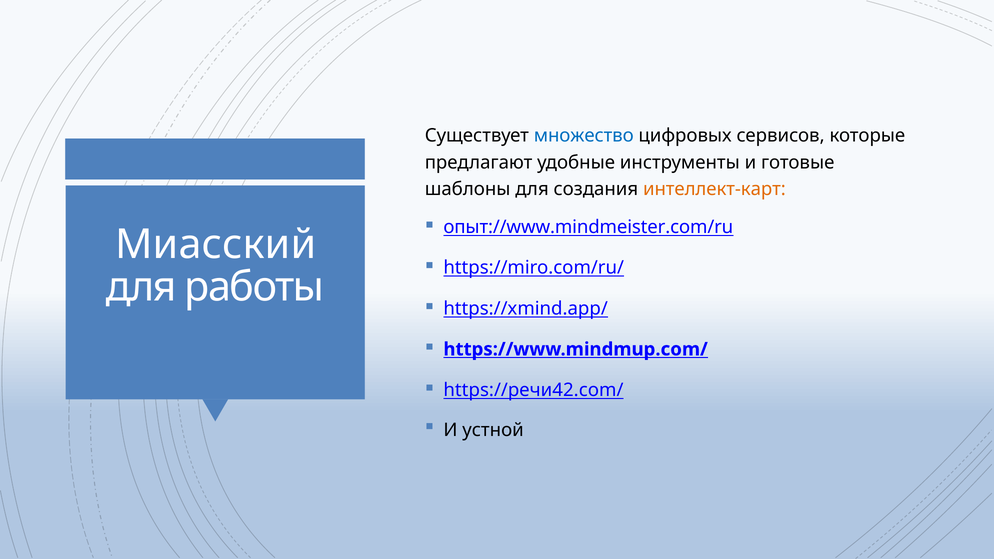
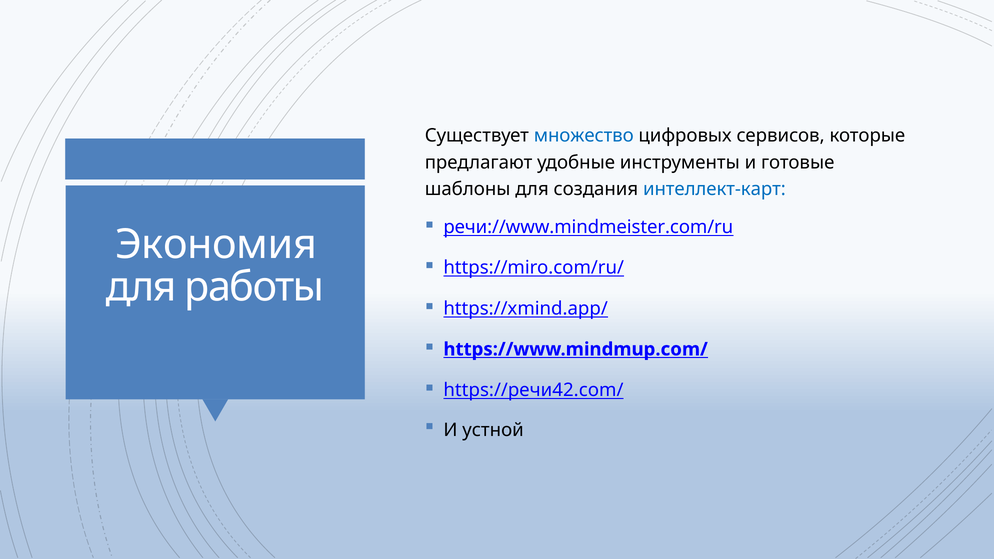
интеллект-карт colour: orange -> blue (714, 189)
опыт://www.mindmeister.com/ru: опыт://www.mindmeister.com/ru -> речи://www.mindmeister.com/ru (588, 227)
Миасский: Миасский -> Экономия (216, 245)
